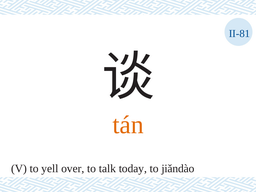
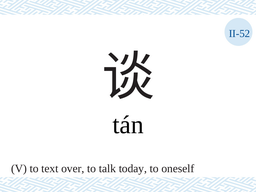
II-81: II-81 -> II-52 (239, 34)
tán colour: orange -> black (128, 125)
yell: yell -> text (50, 168)
jiǎndào: jiǎndào -> oneself (178, 168)
